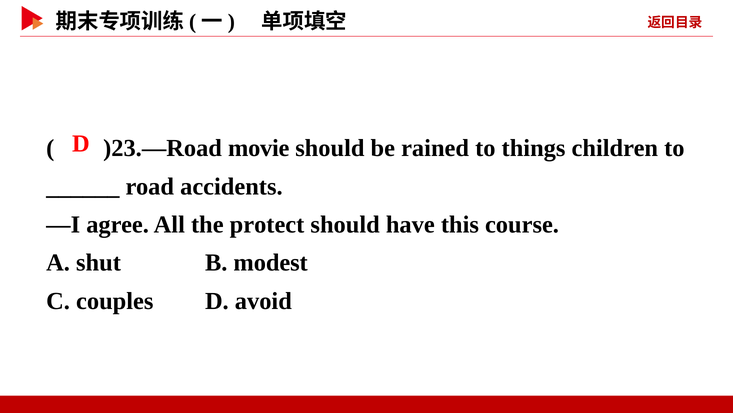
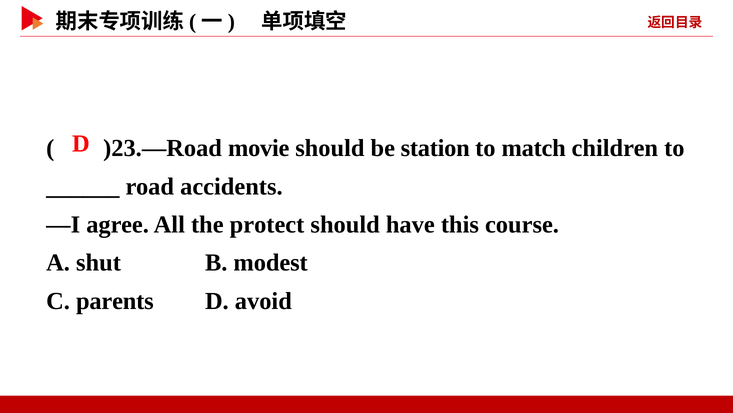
rained: rained -> station (435, 148)
things: things -> match (534, 148)
couples: couples -> parents (115, 301)
